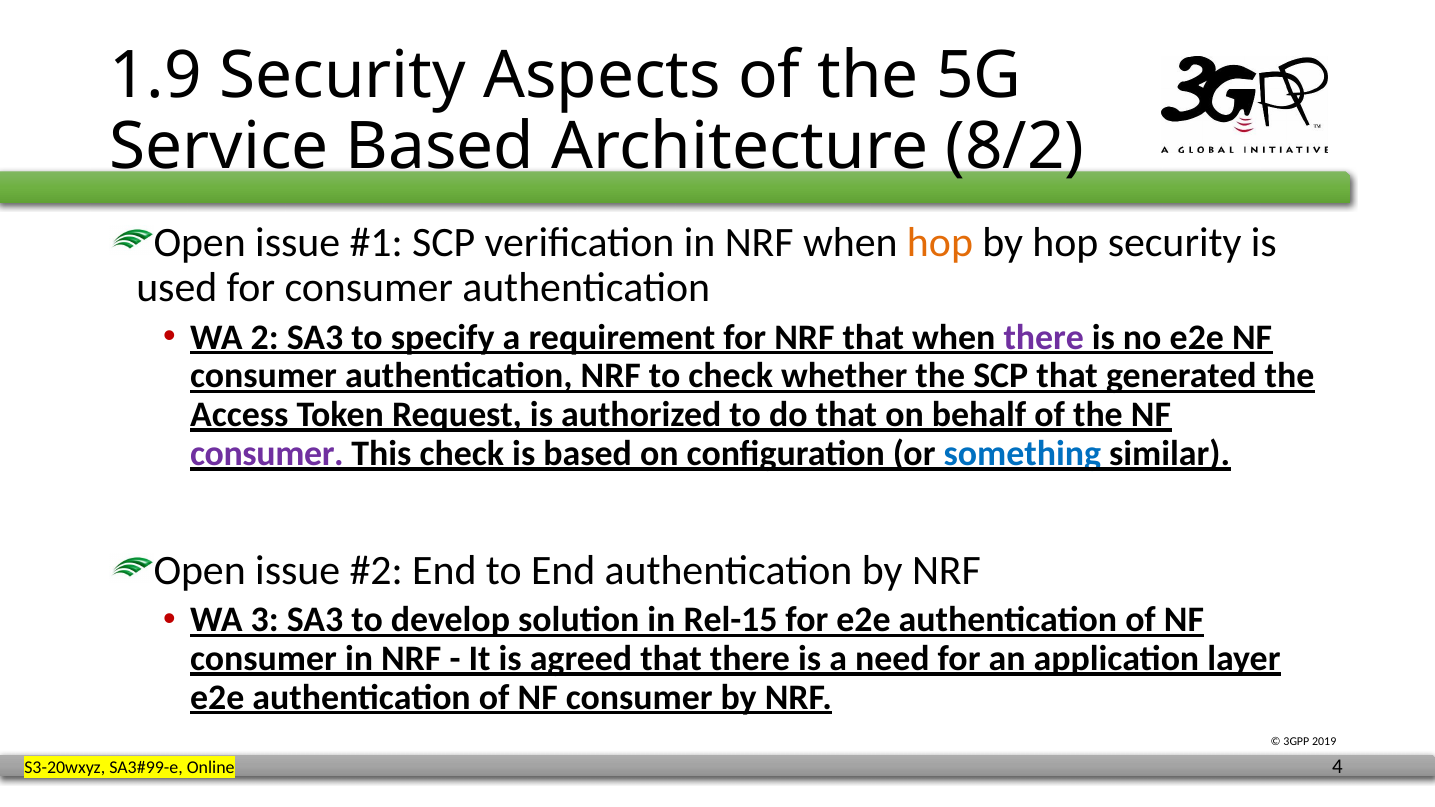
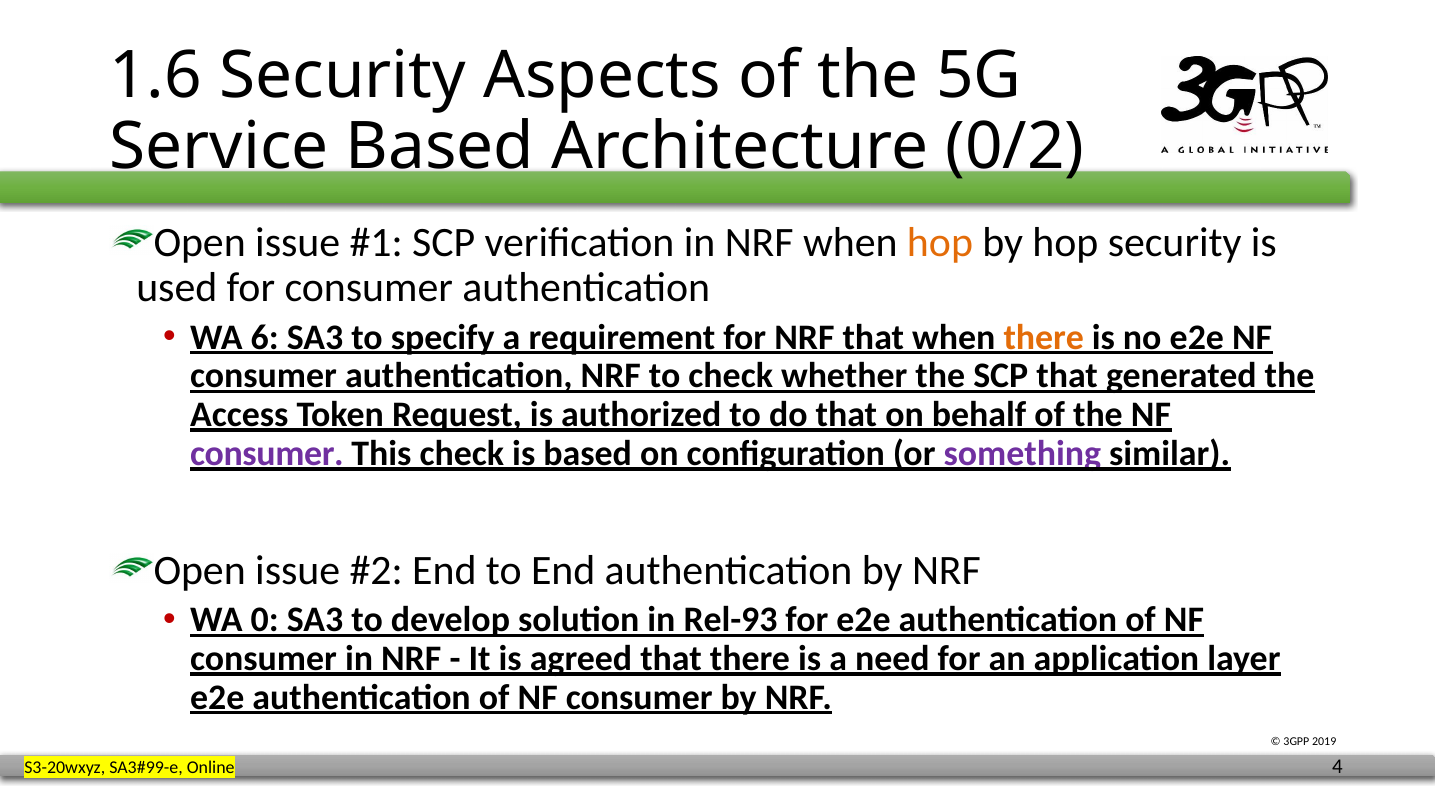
1.9: 1.9 -> 1.6 (156, 75)
8/2: 8/2 -> 0/2 (1015, 146)
2: 2 -> 6 (265, 337)
there colour: purple -> orange (1044, 337)
something colour: blue -> purple (1022, 453)
3: 3 -> 0 (265, 620)
Rel-15: Rel-15 -> Rel-93 (730, 620)
